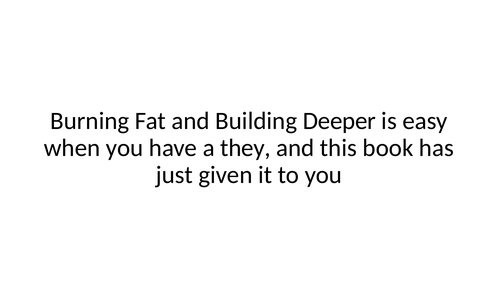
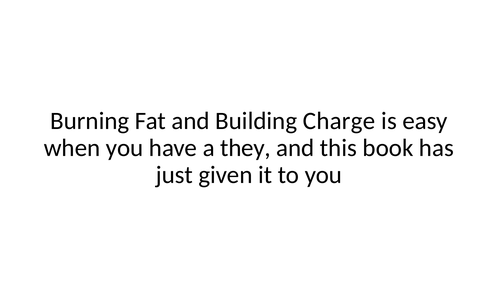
Deeper: Deeper -> Charge (339, 121)
